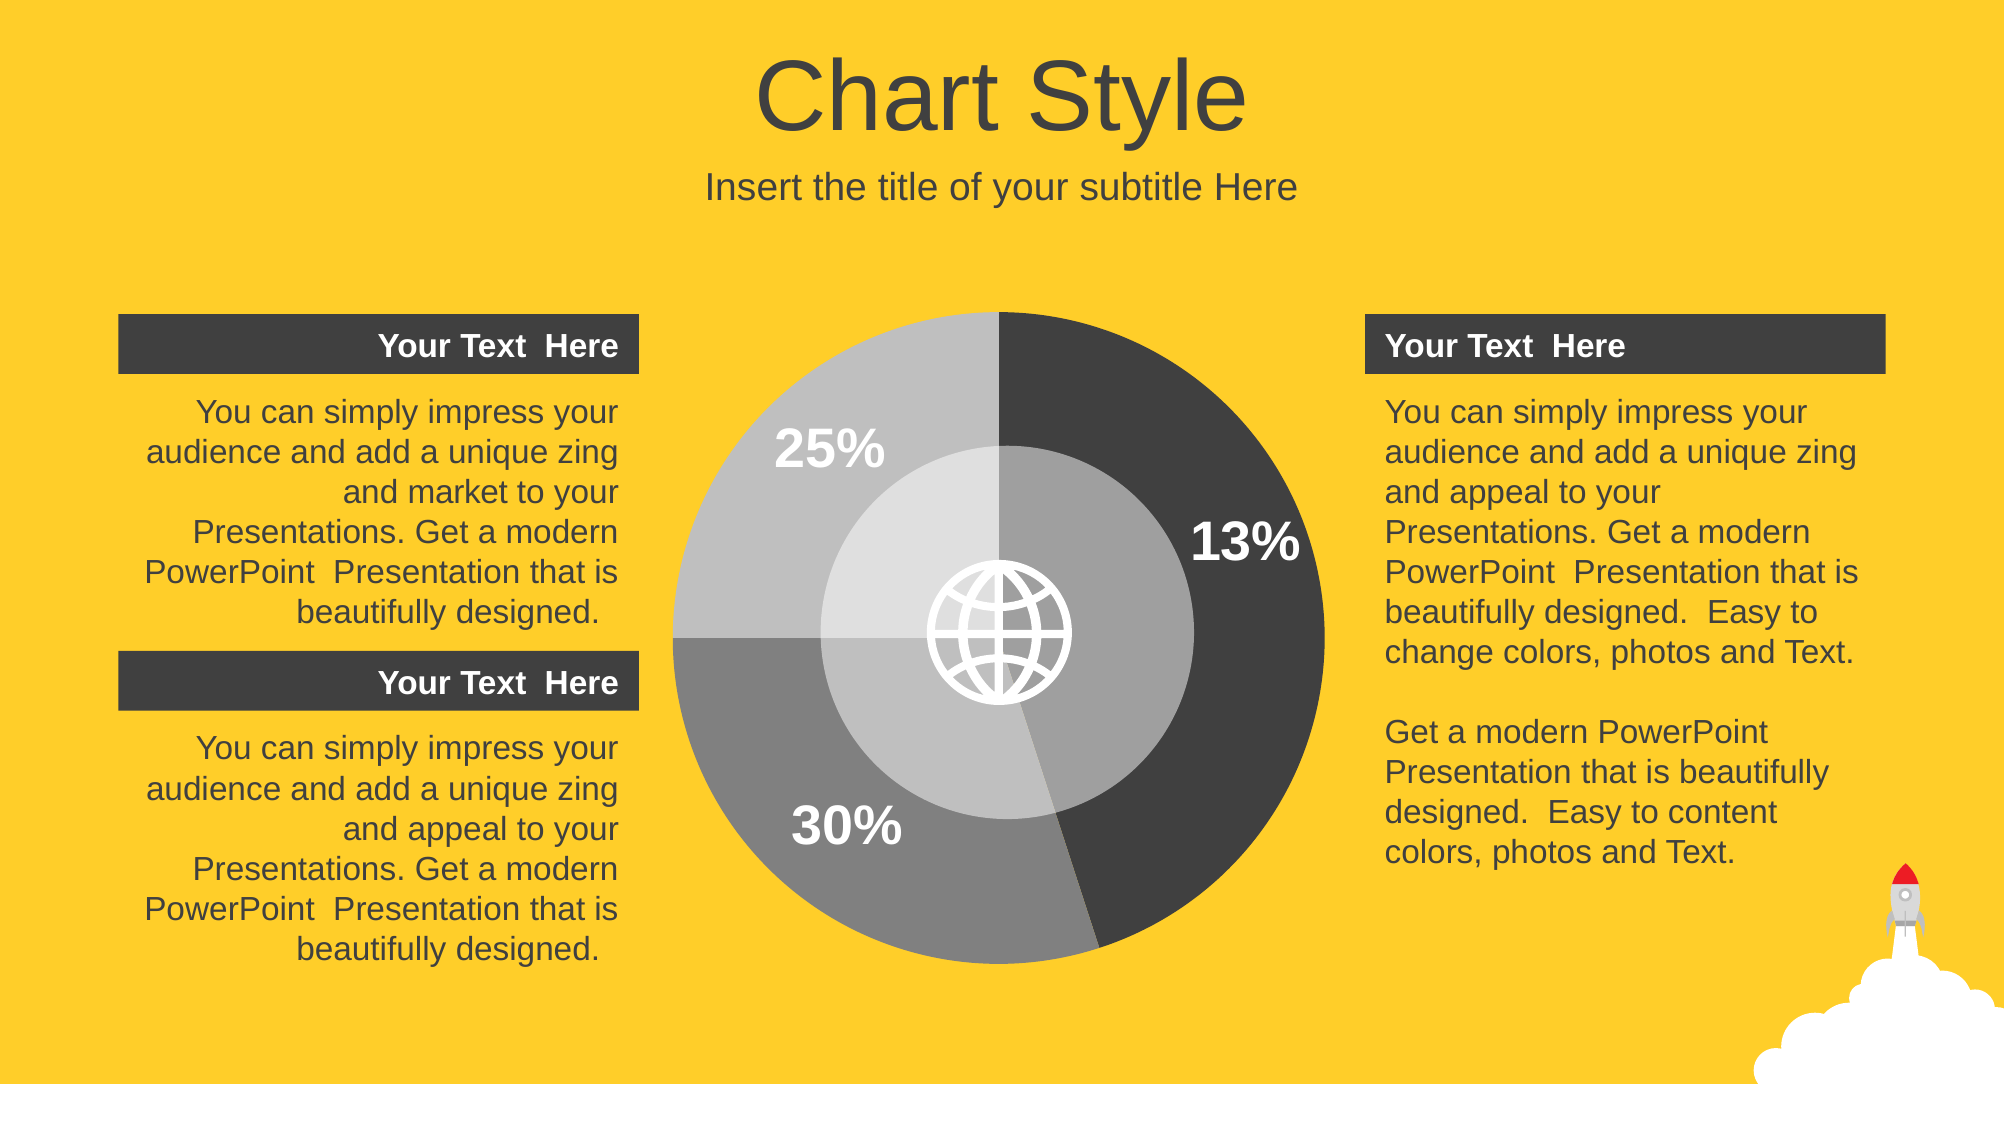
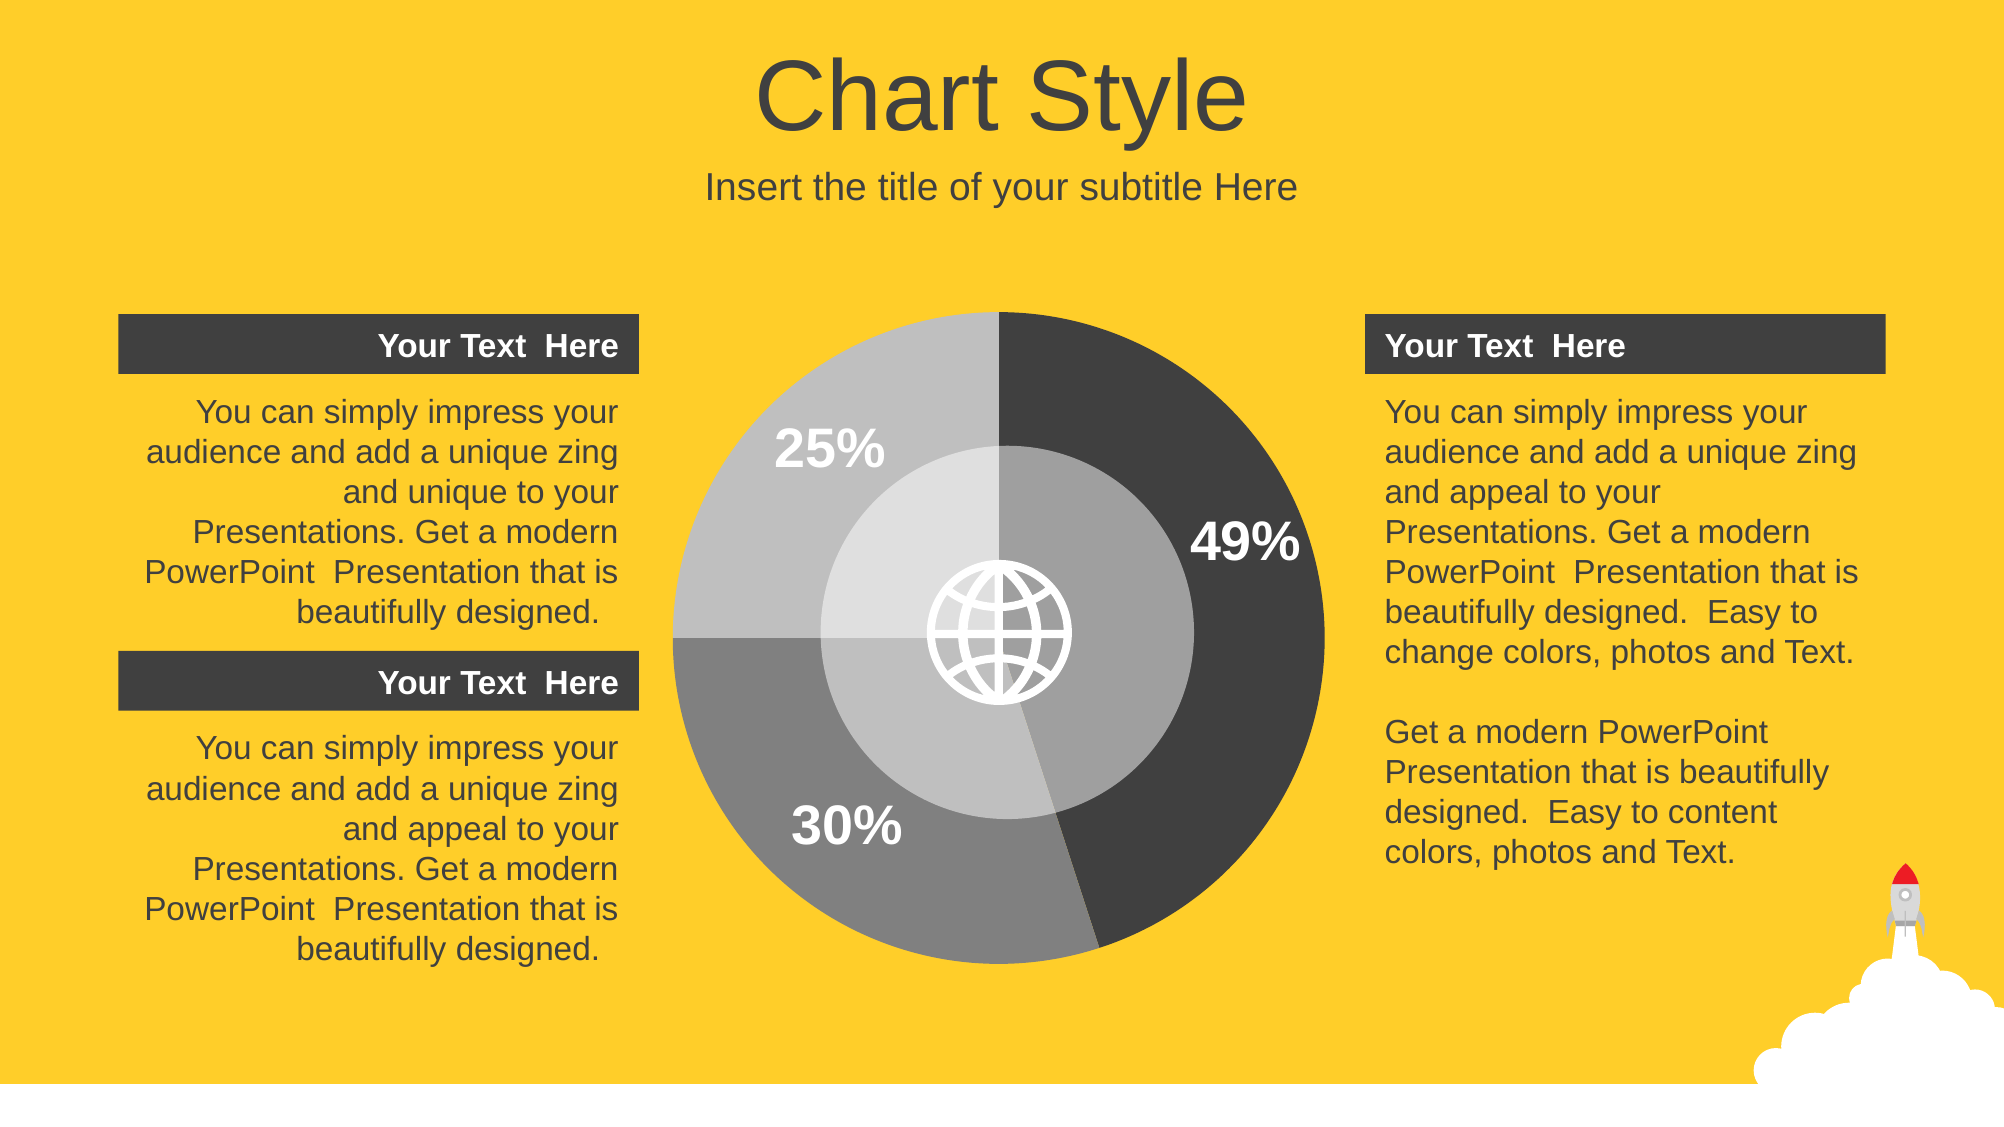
and market: market -> unique (458, 492)
13%: 13% -> 49% (1246, 543)
